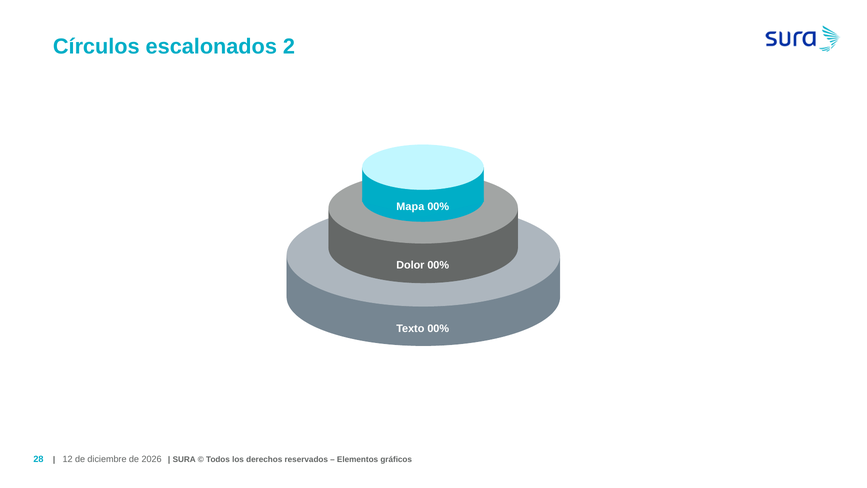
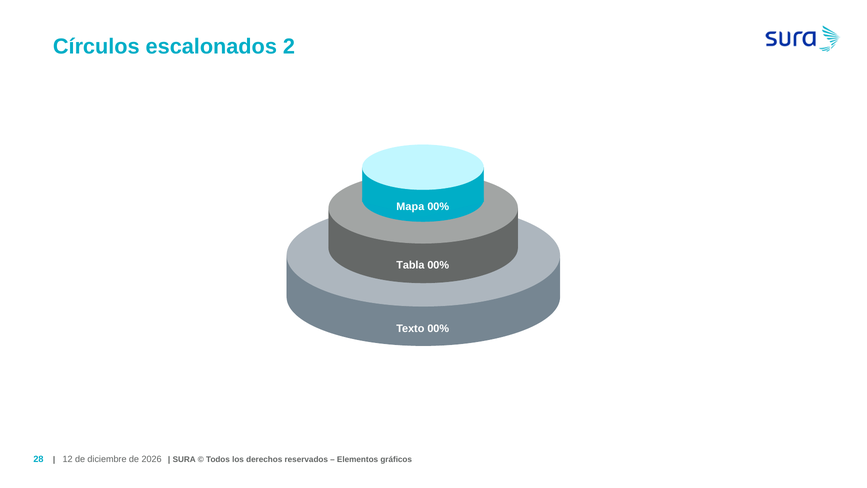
Dolor: Dolor -> Tabla (410, 265)
